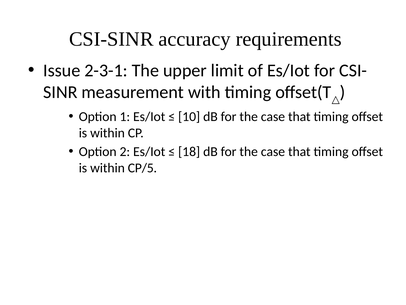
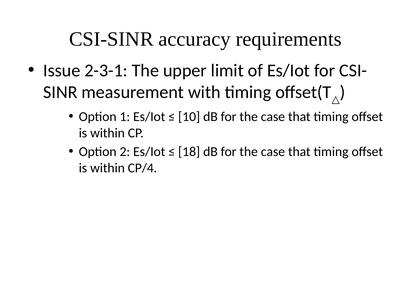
CP/5: CP/5 -> CP/4 (142, 168)
